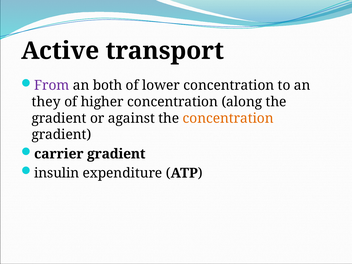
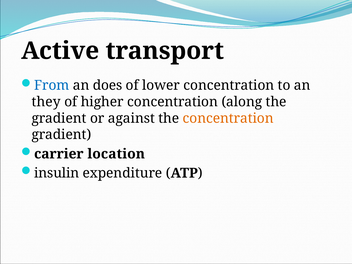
From colour: purple -> blue (52, 85)
both: both -> does (108, 85)
carrier gradient: gradient -> location (116, 154)
